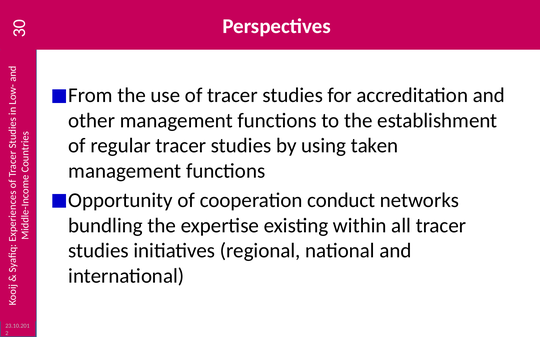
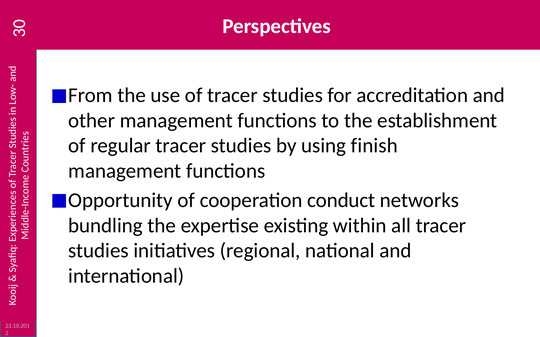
taken: taken -> finish (374, 146)
